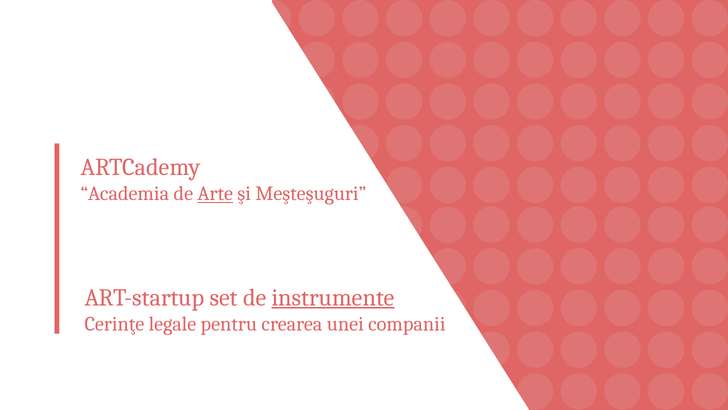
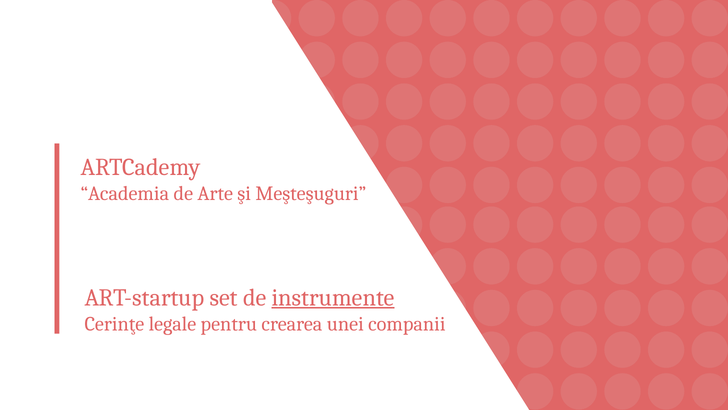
Arte underline: present -> none (215, 193)
